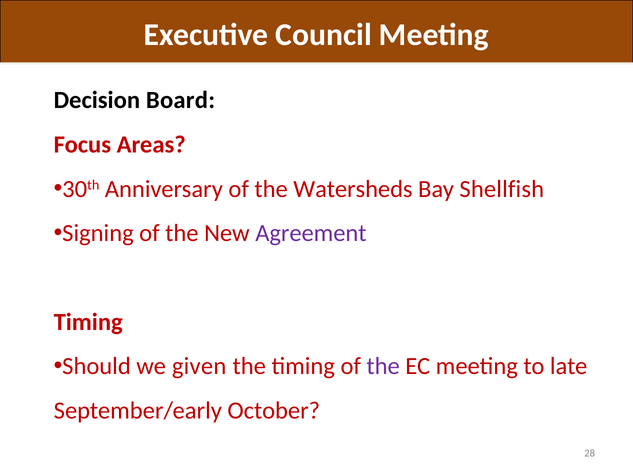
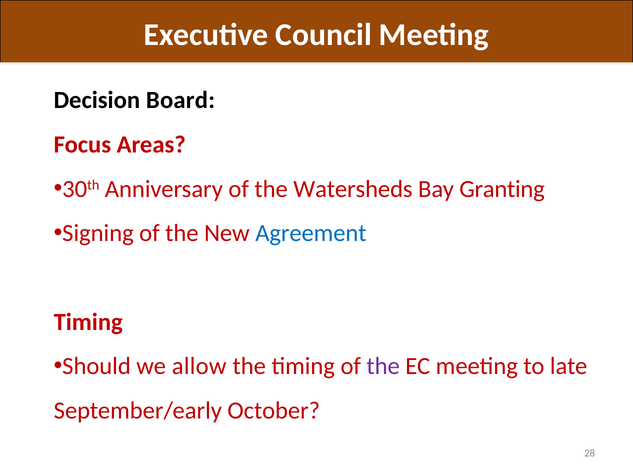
Shellfish: Shellfish -> Granting (502, 189)
Agreement colour: purple -> blue (311, 233)
given: given -> allow (199, 366)
